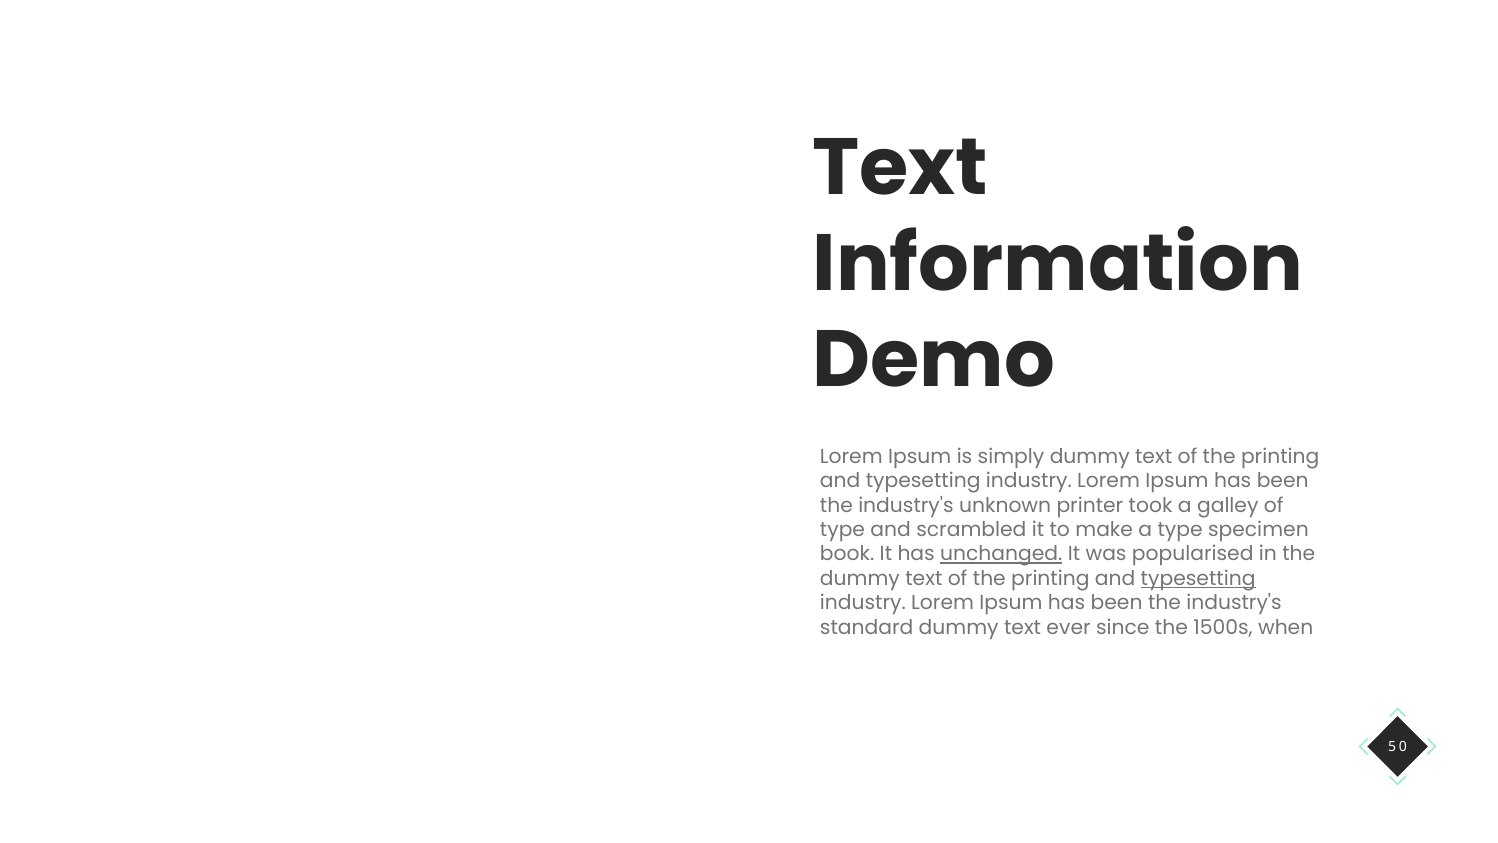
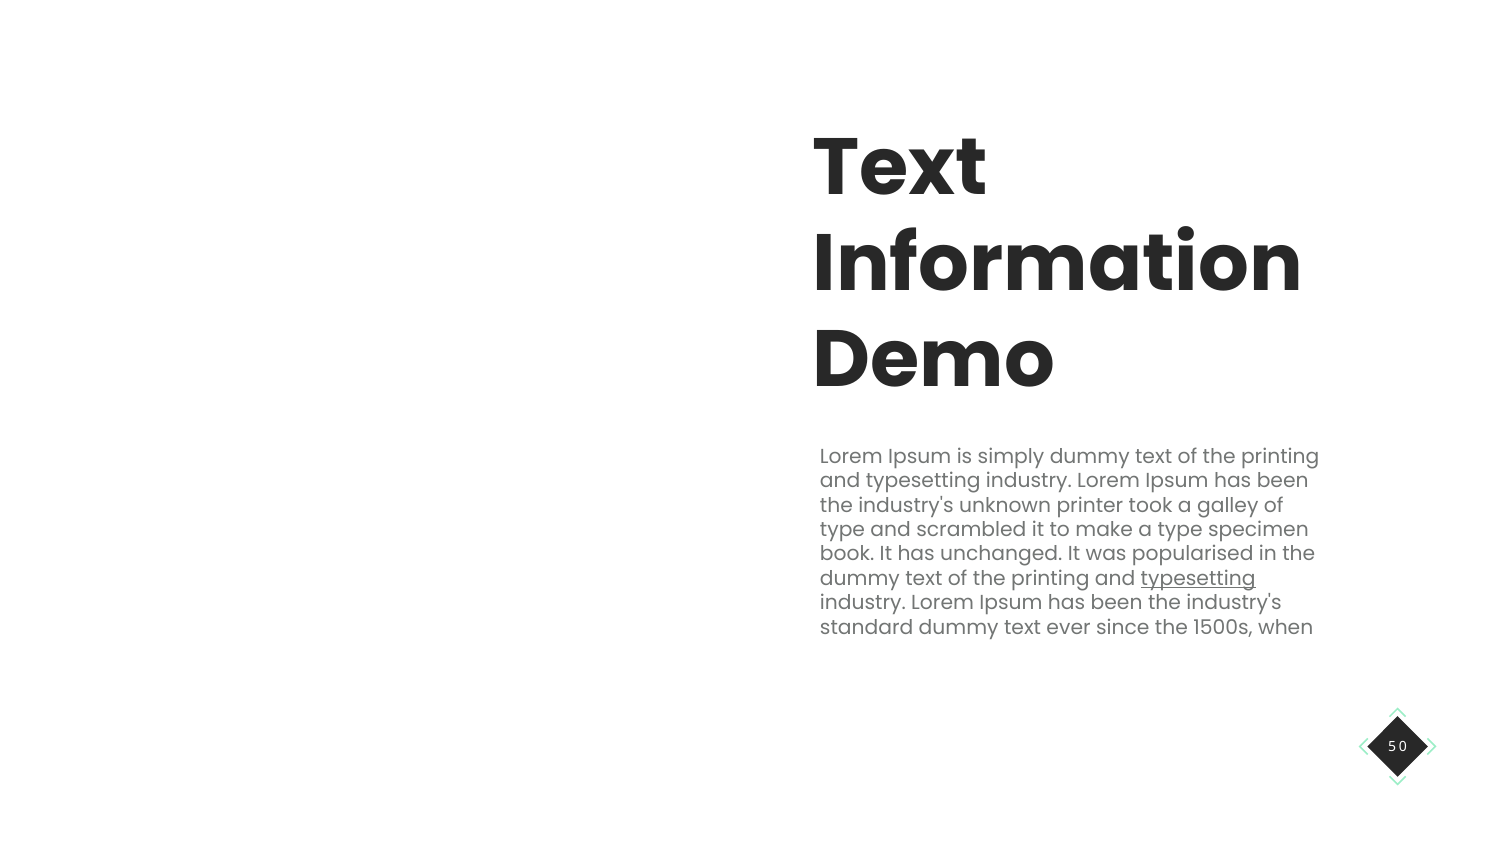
unchanged underline: present -> none (1001, 554)
